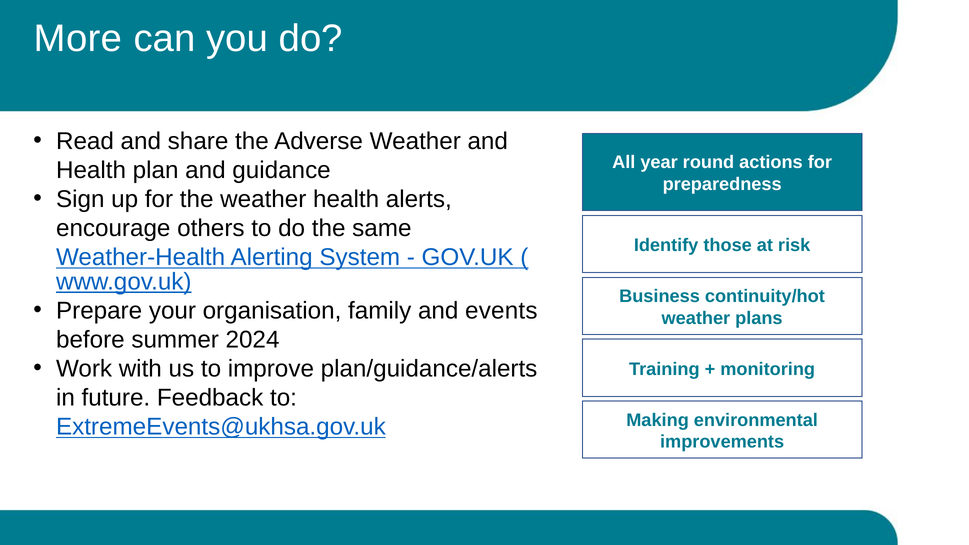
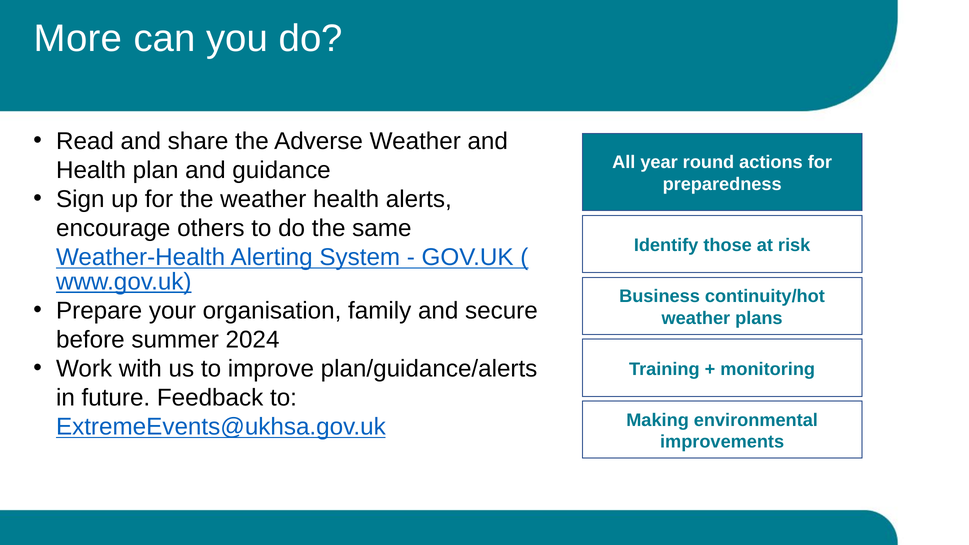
events: events -> secure (501, 311)
